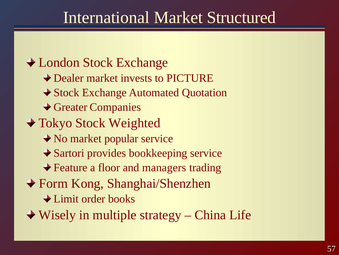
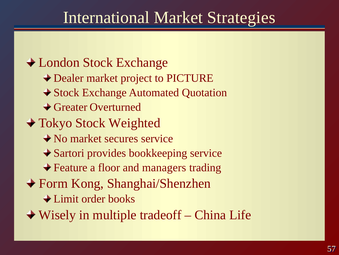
Structured: Structured -> Strategies (241, 18)
invests: invests -> project (136, 78)
Companies: Companies -> Overturned (115, 107)
popular: popular -> secures (121, 138)
strategy: strategy -> tradeoff (161, 214)
